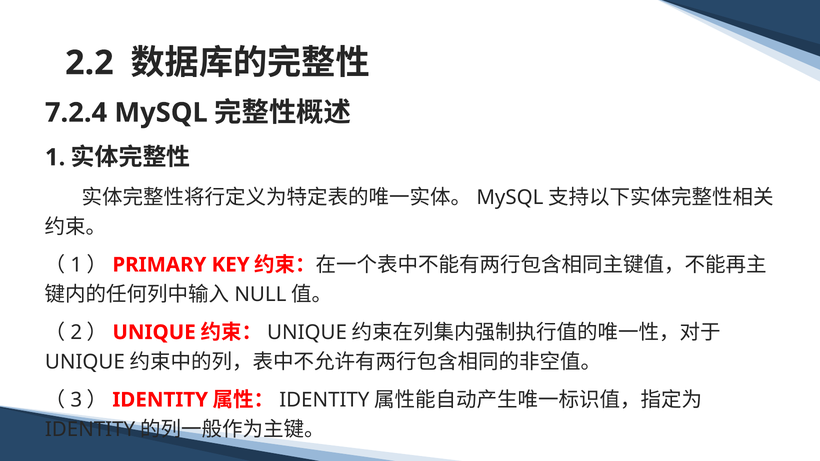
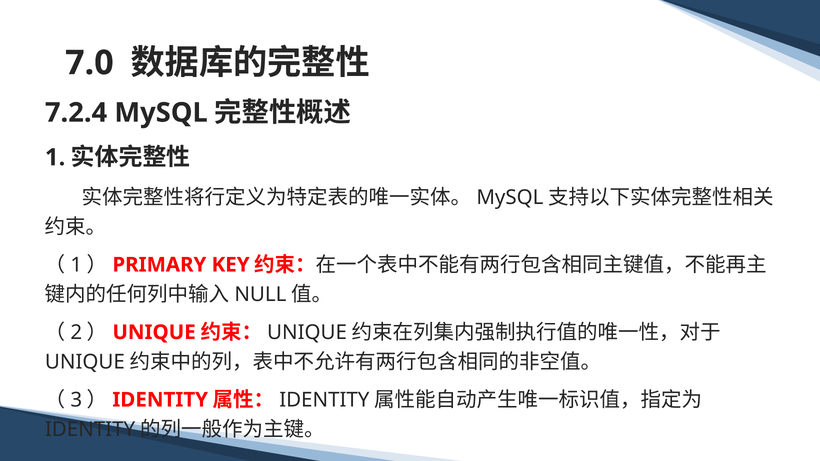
2.2: 2.2 -> 7.0 (89, 63)
